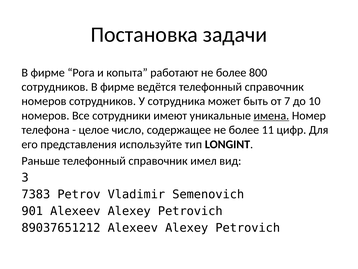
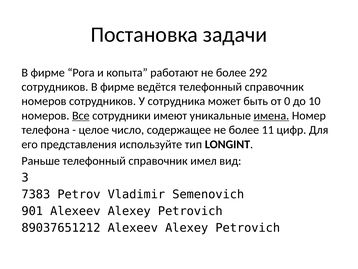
800: 800 -> 292 (258, 72)
7: 7 -> 0 (287, 101)
Все underline: none -> present (81, 115)
